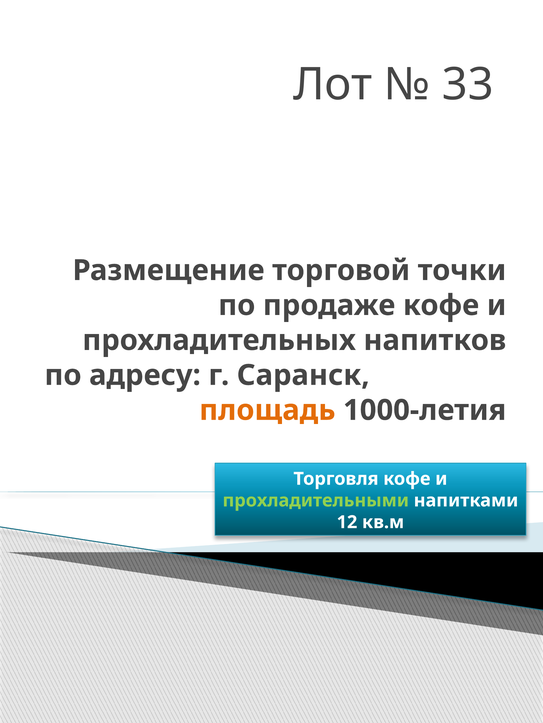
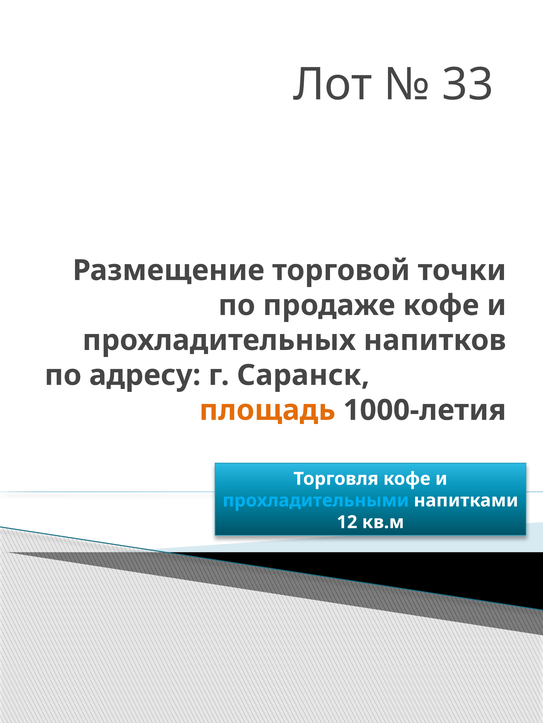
прохладительными colour: light green -> light blue (316, 501)
